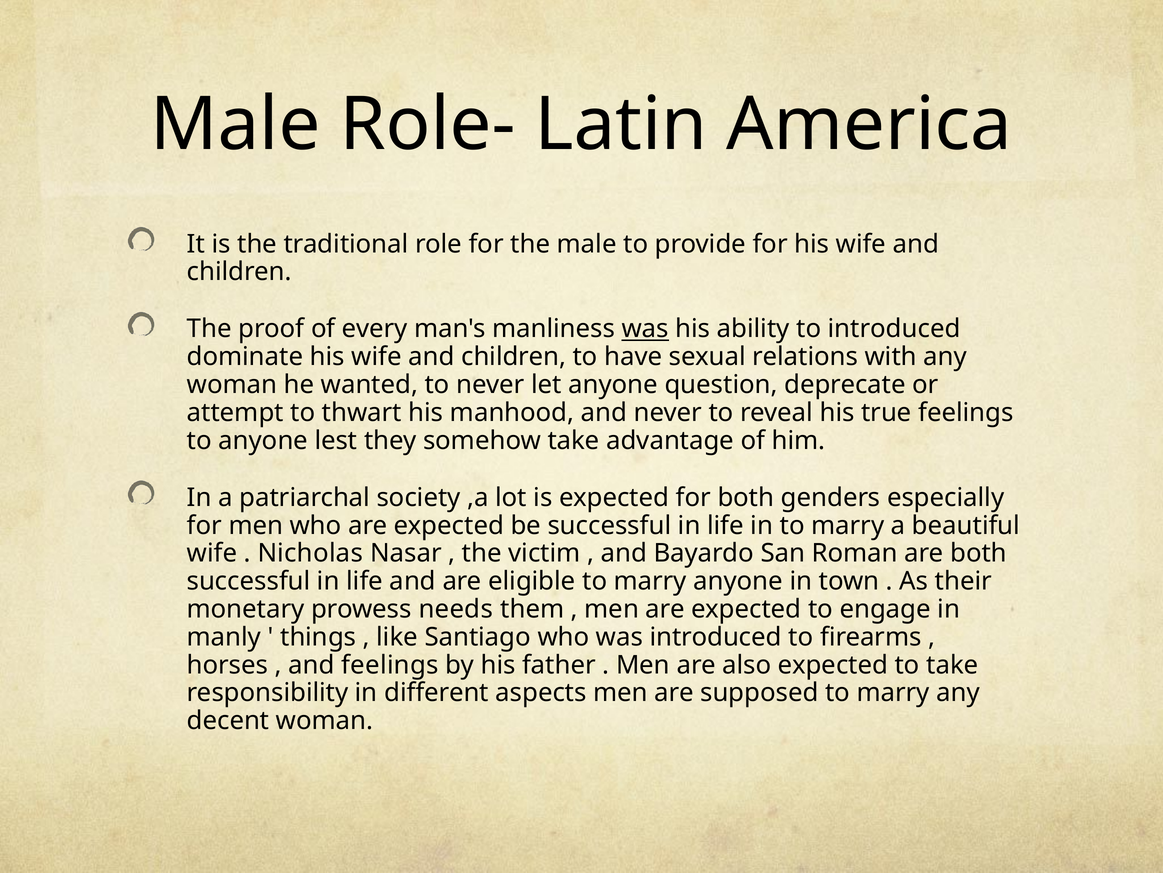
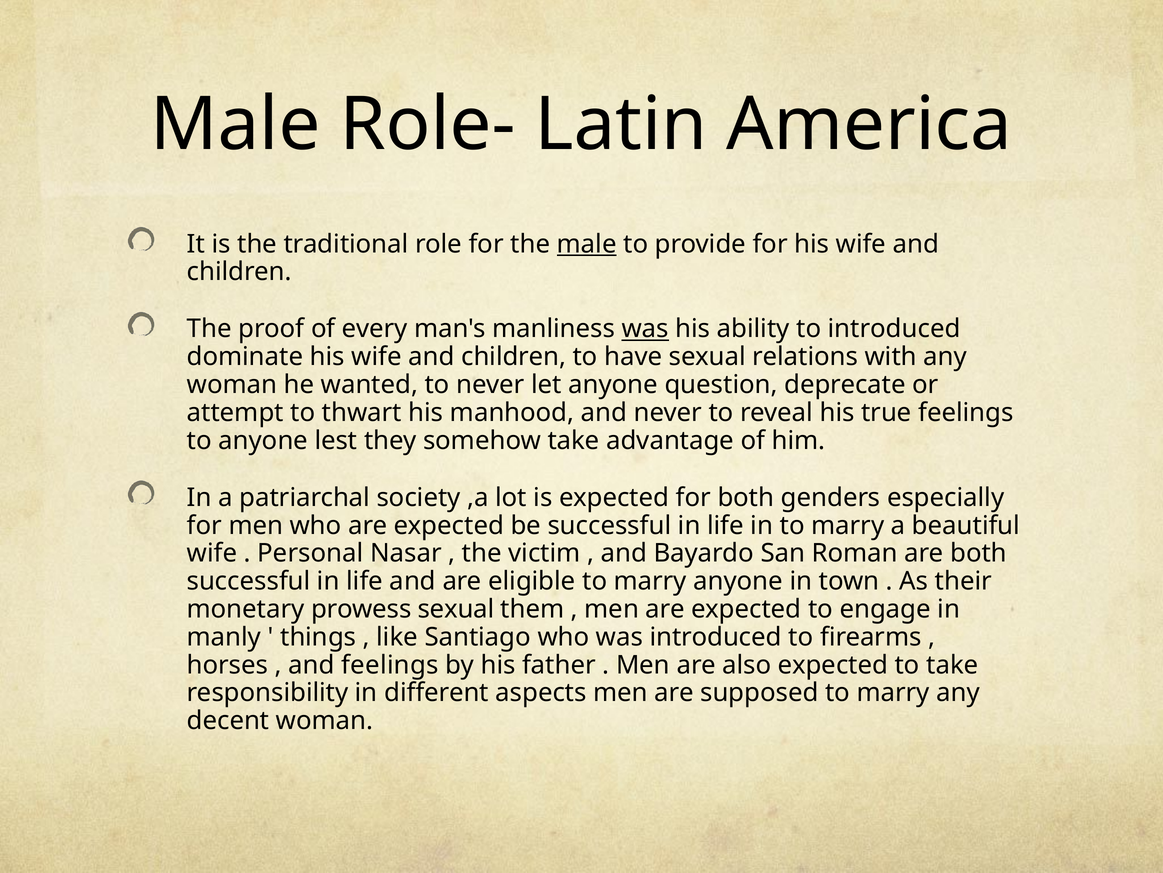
male underline: none -> present (587, 244)
Nicholas: Nicholas -> Personal (310, 553)
prowess needs: needs -> sexual (456, 609)
